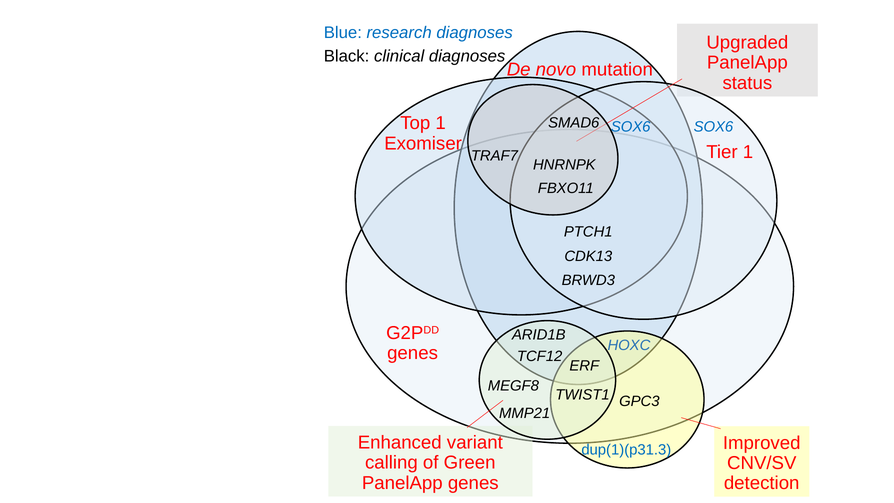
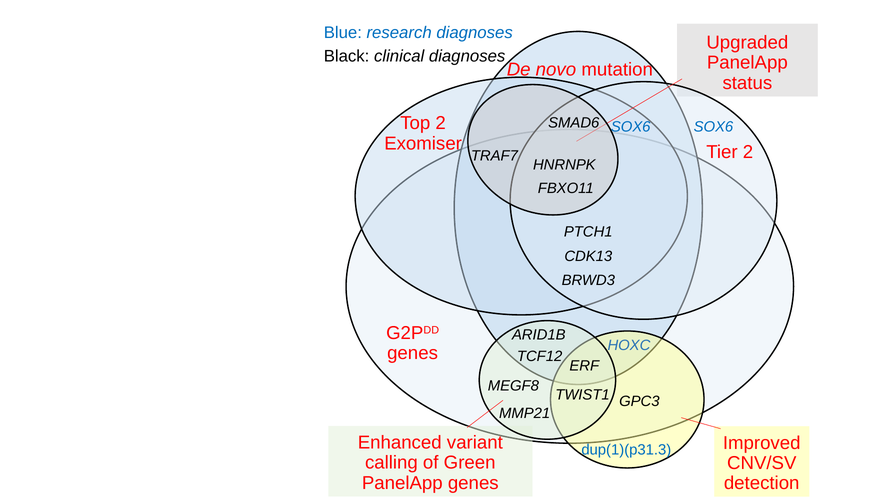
Top 1: 1 -> 2 (441, 123)
Tier 1: 1 -> 2 (748, 152)
